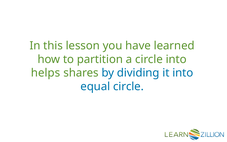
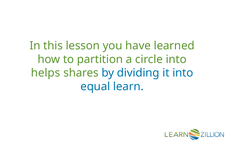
equal circle: circle -> learn (128, 86)
